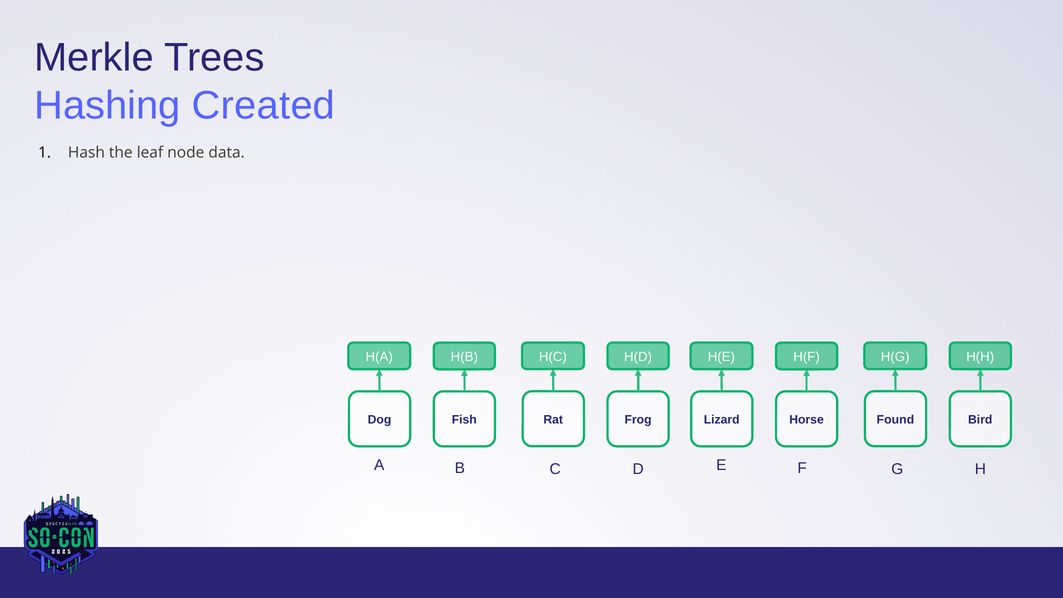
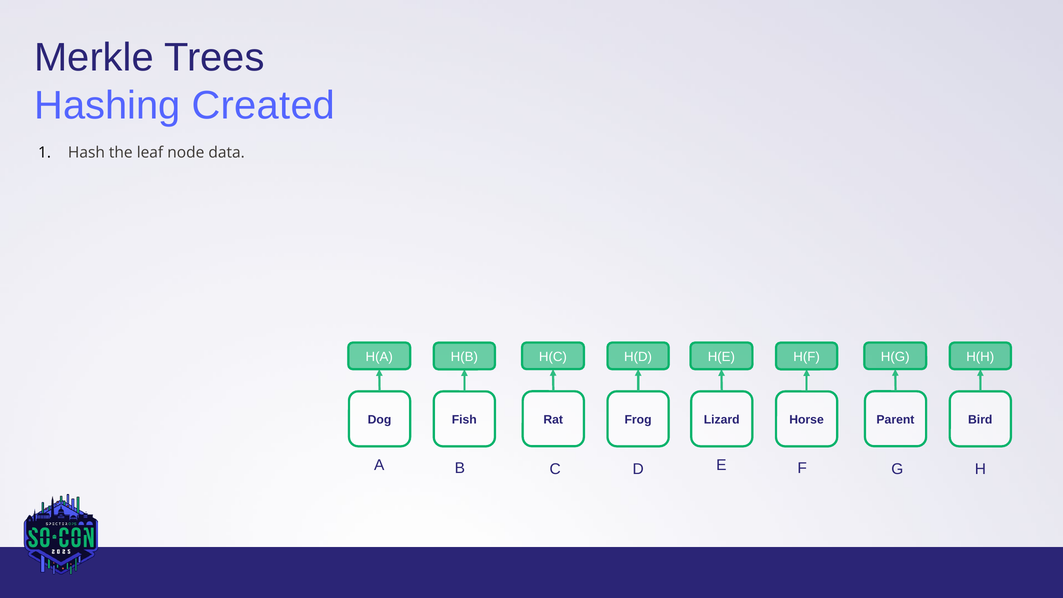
Found: Found -> Parent (895, 420)
